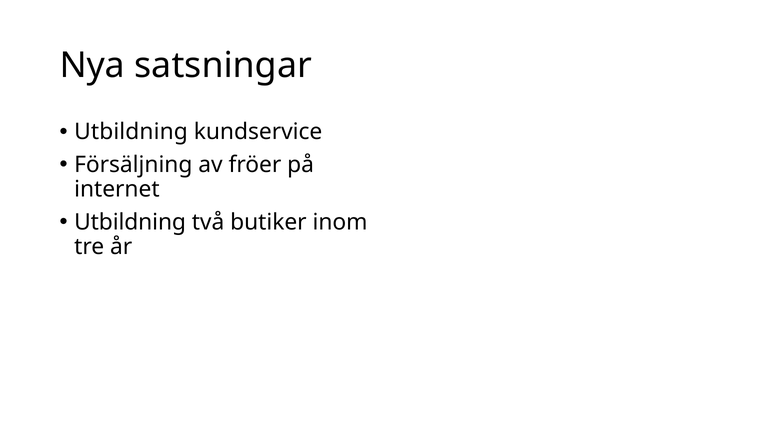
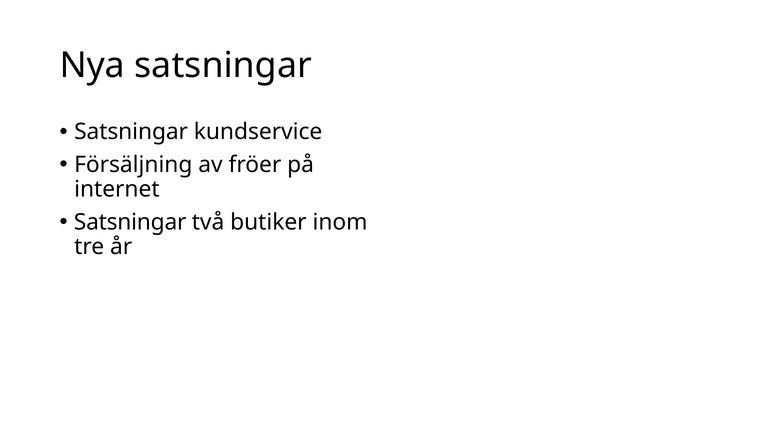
Utbildning: Utbildning -> Satsningar (131, 132)
Utbildning: Utbildning -> Satsningar (130, 222)
